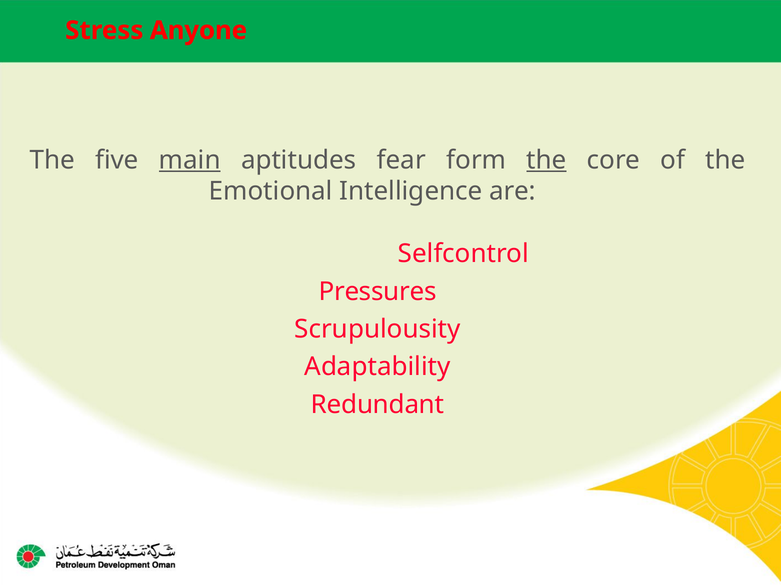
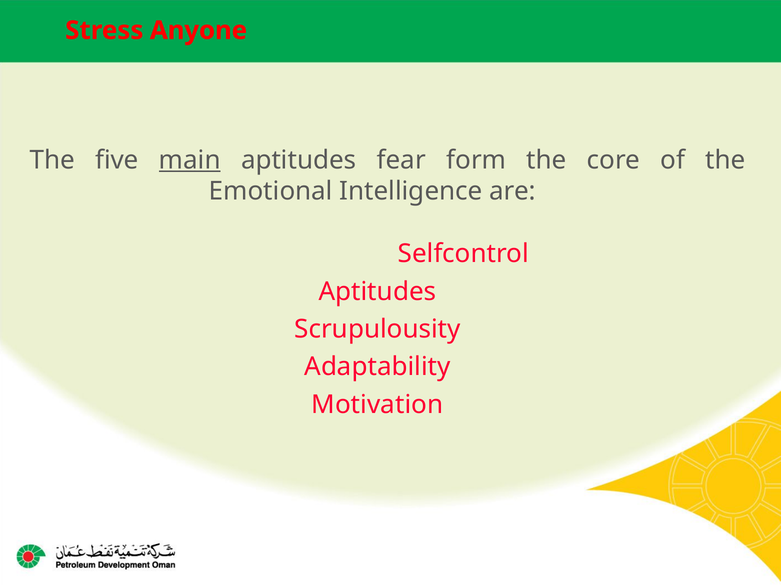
the underline: present -> none (547, 160)
Pressures: Pressures -> Aptitudes (377, 292)
Redundant: Redundant -> Motivation (377, 405)
